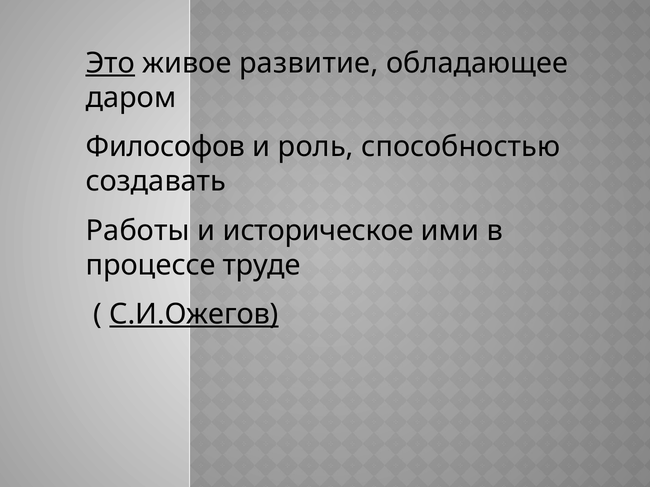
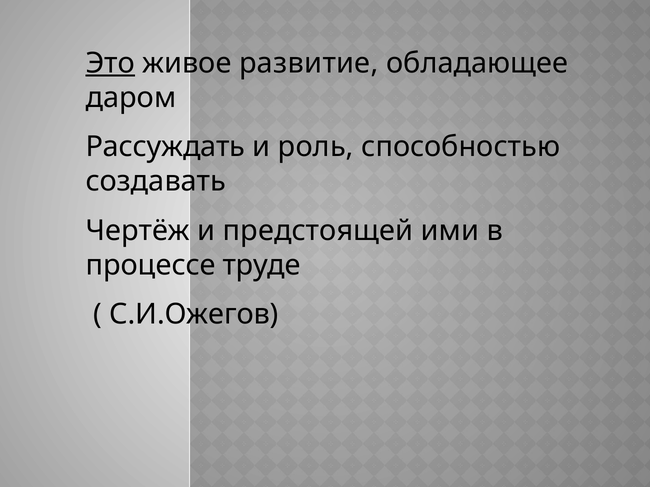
Философов: Философов -> Рассуждать (165, 147)
Работы: Работы -> Чертёж (138, 231)
историческое: историческое -> предстоящей (318, 231)
С.И.Ожегов underline: present -> none (194, 315)
